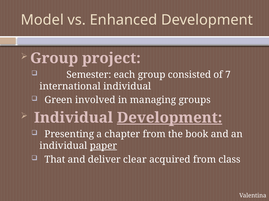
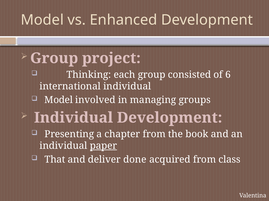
Semester: Semester -> Thinking (89, 75)
7: 7 -> 6 (228, 75)
Green: Green -> Model (59, 100)
Development underline: present -> none (170, 118)
clear: clear -> done (135, 160)
